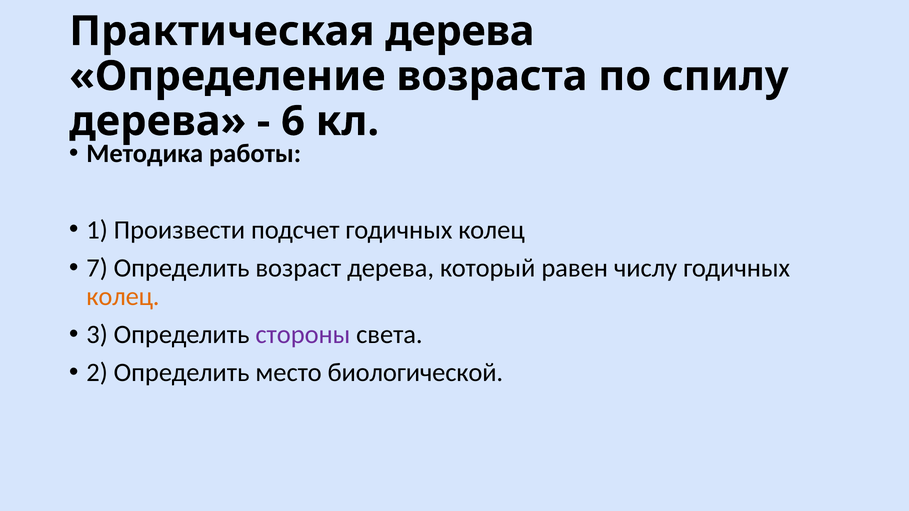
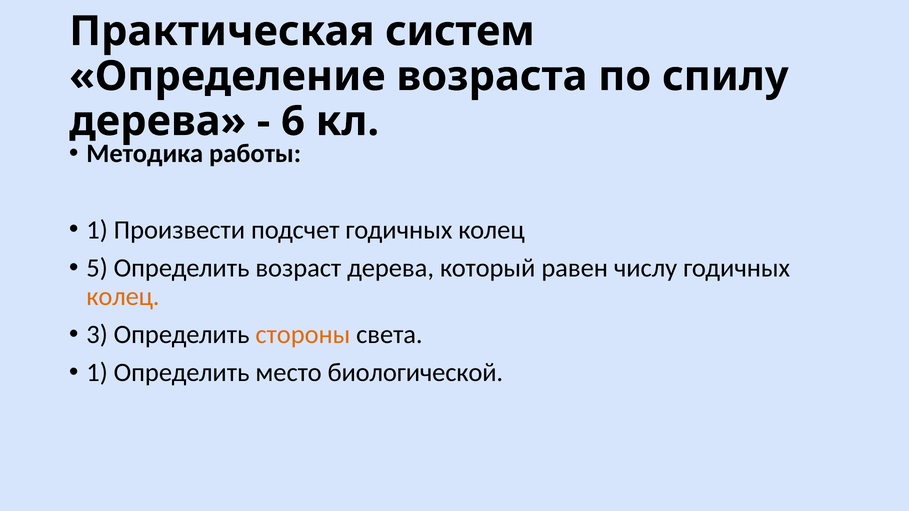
Практическая дерева: дерева -> систем (460, 31)
7: 7 -> 5 (97, 268)
стороны colour: purple -> orange (303, 335)
2: 2 -> 1 (97, 373)
